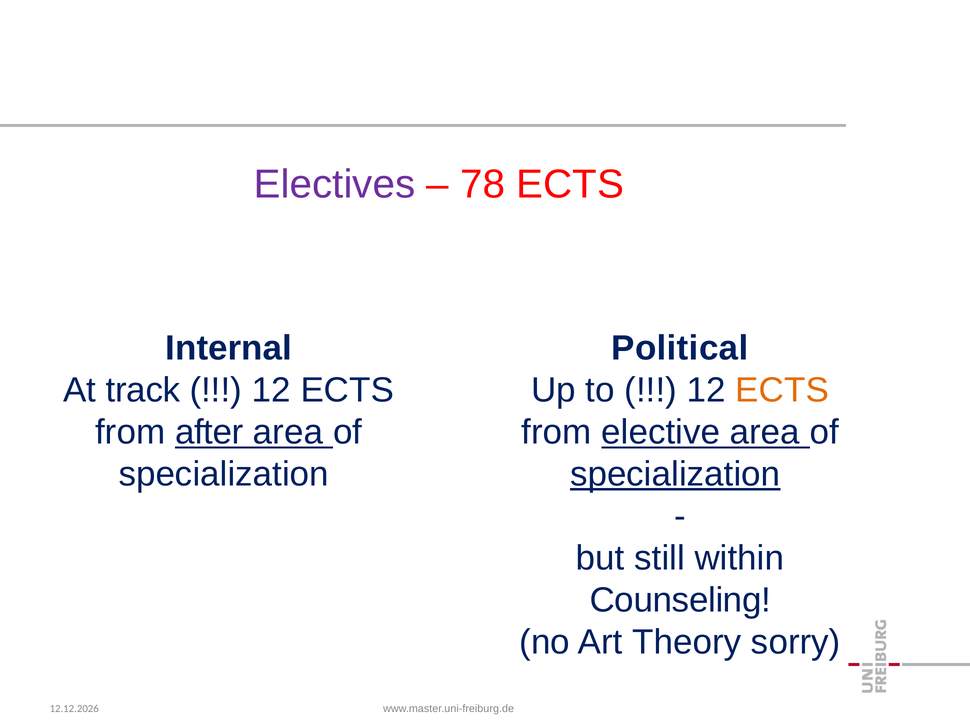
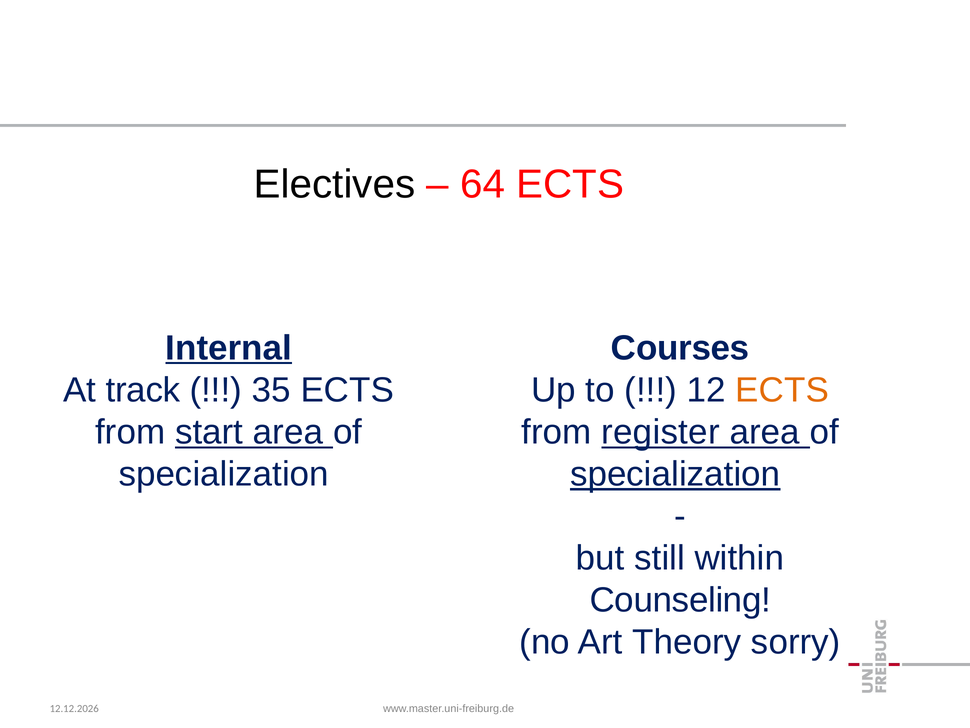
Electives colour: purple -> black (335, 185)
78: 78 -> 64 (483, 185)
Internal underline: none -> present (229, 348)
Political: Political -> Courses (680, 348)
12: 12 -> 35 (271, 390)
after: after -> start (209, 432)
elective: elective -> register (661, 432)
